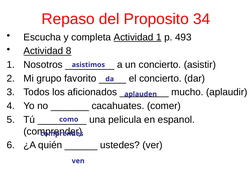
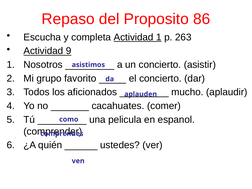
34: 34 -> 86 (202, 19)
493: 493 -> 263 (183, 37)
8: 8 -> 9 (69, 51)
